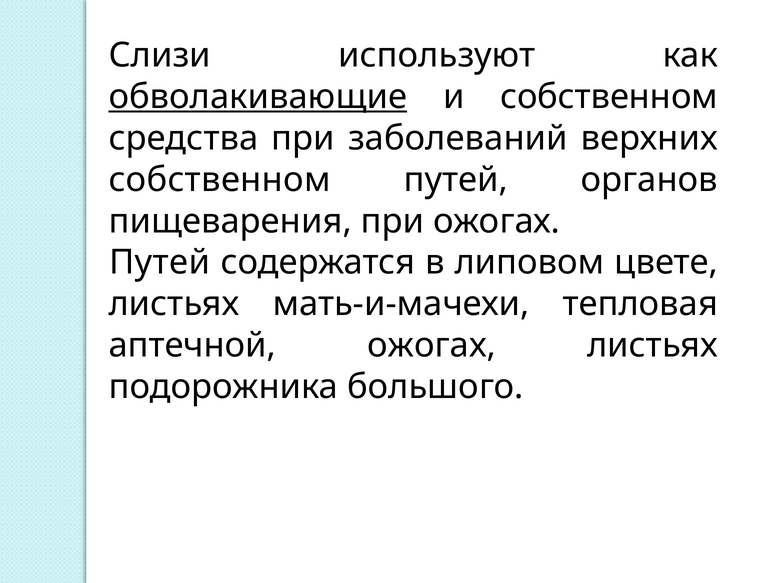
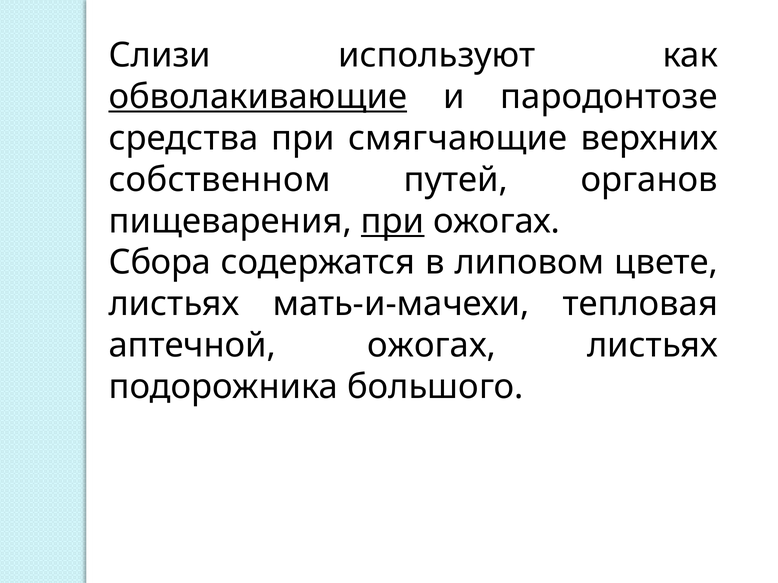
и собственном: собственном -> пародонтозе (609, 97)
заболеваний: заболеваний -> смягчающие (458, 138)
при underline: none -> present (393, 221)
Путей: Путей -> Сбора (160, 263)
